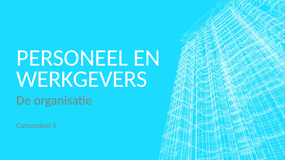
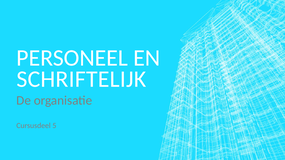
WERKGEVERS: WERKGEVERS -> SCHRIFTELIJK (81, 79)
